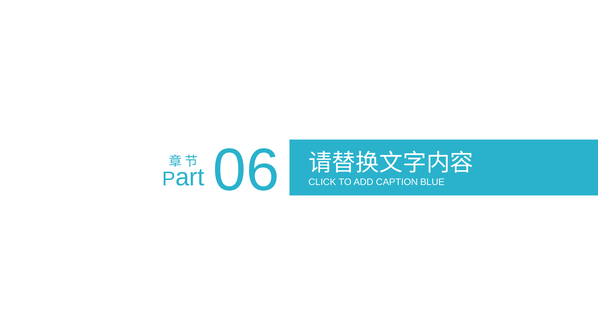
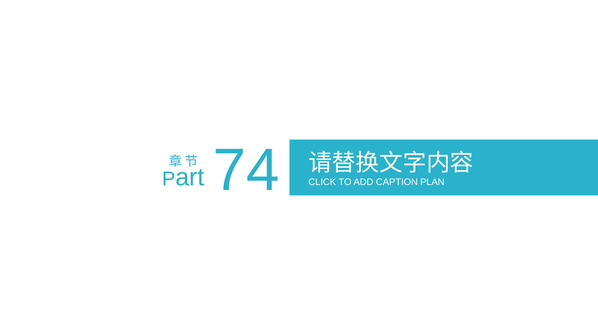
06: 06 -> 74 (246, 171)
BLUE: BLUE -> PLAN (432, 182)
